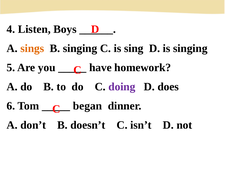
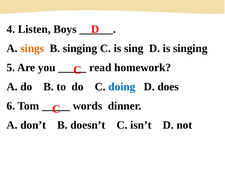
have: have -> read (100, 67)
doing colour: purple -> blue (122, 87)
began: began -> words (88, 106)
